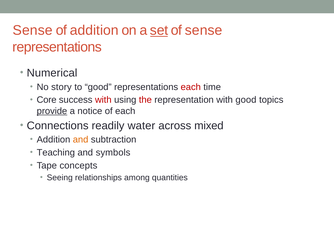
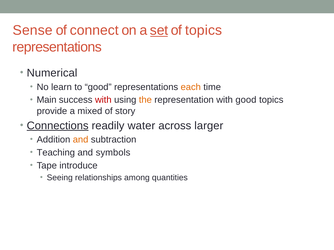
of addition: addition -> connect (94, 30)
of sense: sense -> topics (204, 30)
story: story -> learn (61, 87)
each colour: red -> orange (191, 87)
Core: Core -> Main (47, 100)
the colour: red -> orange (145, 100)
provide underline: present -> none (52, 111)
notice: notice -> mixed (90, 111)
of each: each -> story (125, 111)
Connections underline: none -> present (58, 126)
mixed: mixed -> larger (209, 126)
concepts: concepts -> introduce (79, 166)
